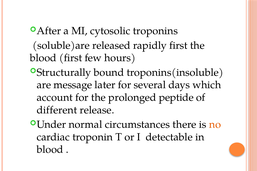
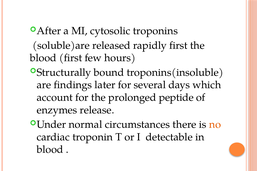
message: message -> findings (73, 85)
different: different -> enzymes (57, 110)
